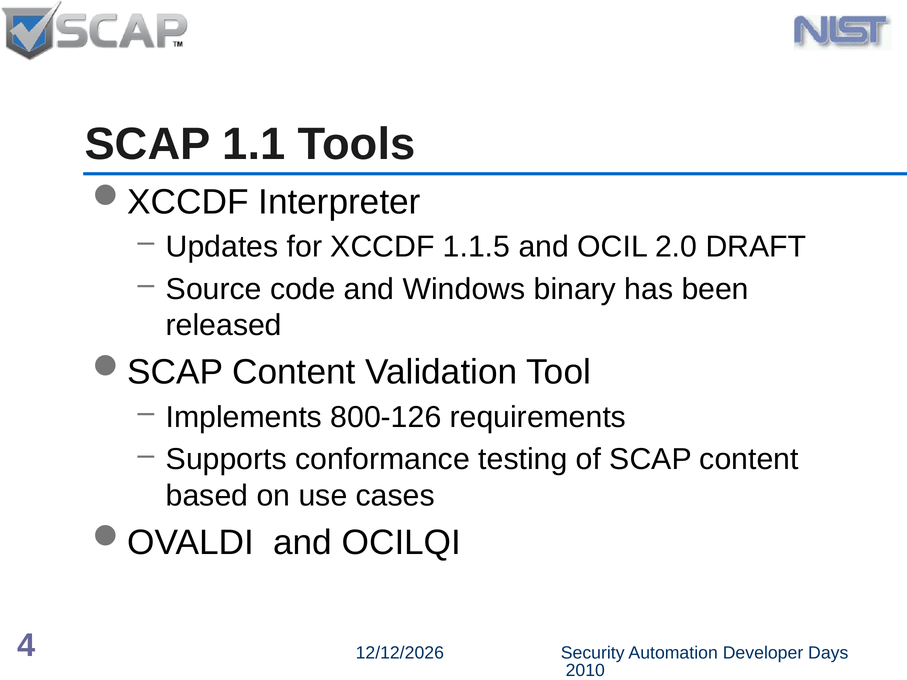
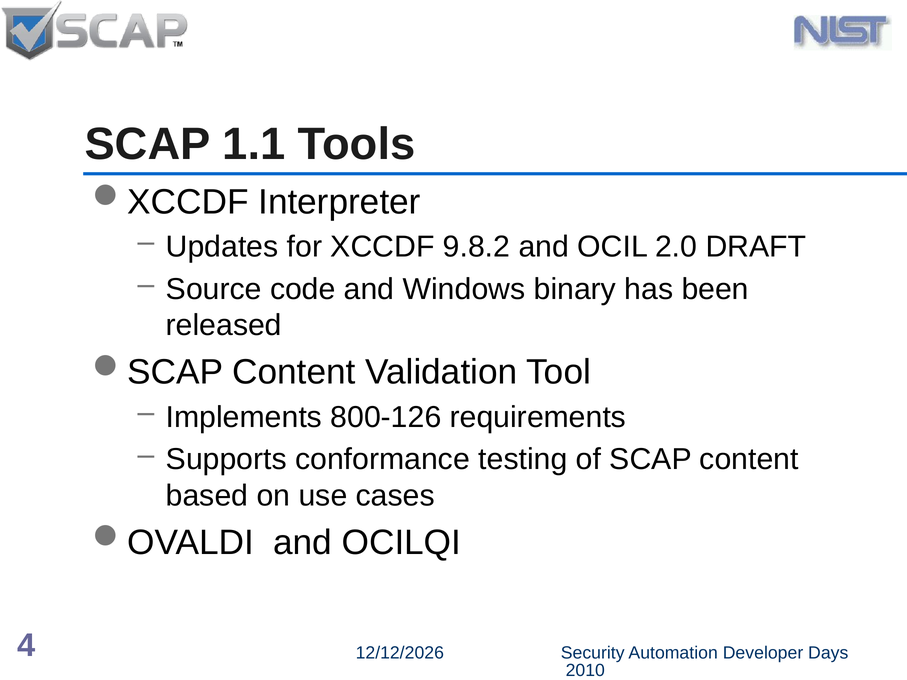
1.1.5: 1.1.5 -> 9.8.2 (476, 247)
